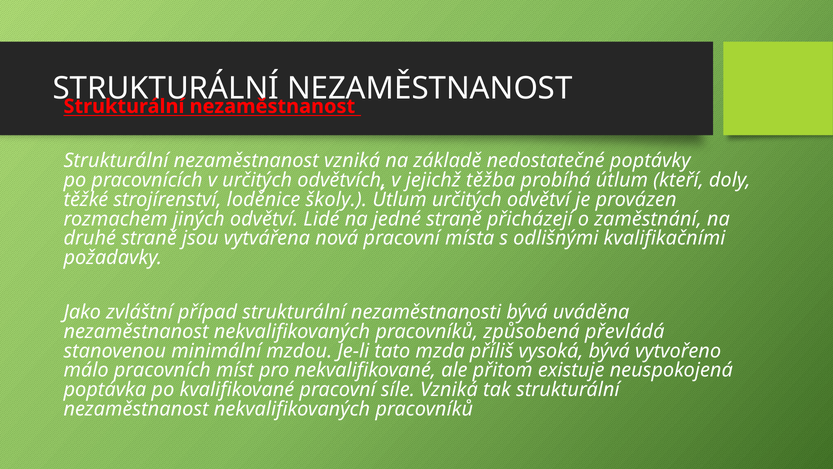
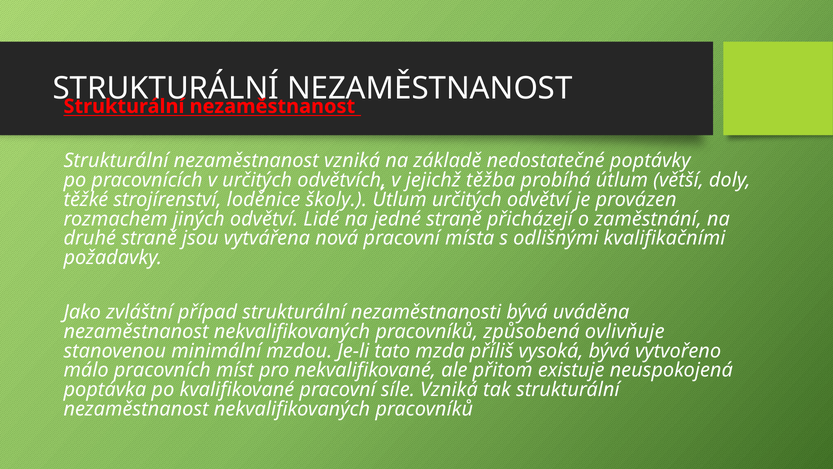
kteří: kteří -> větší (679, 180)
převládá: převládá -> ovlivňuje (625, 331)
